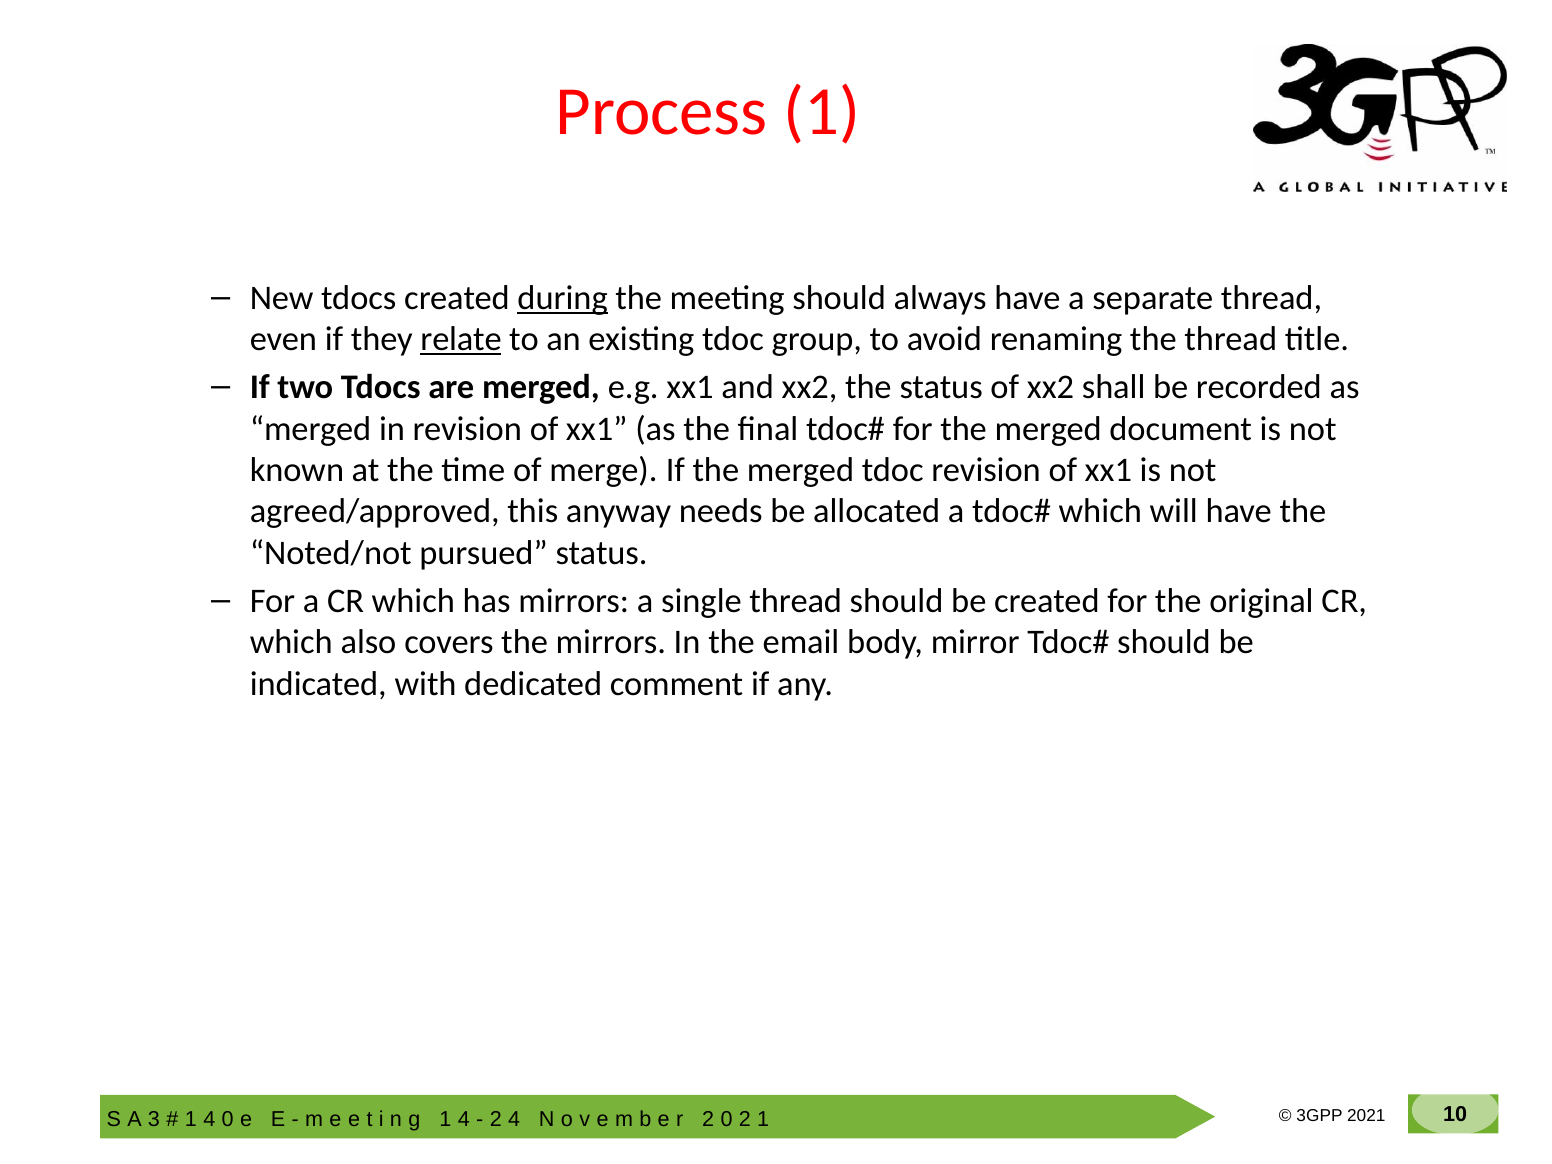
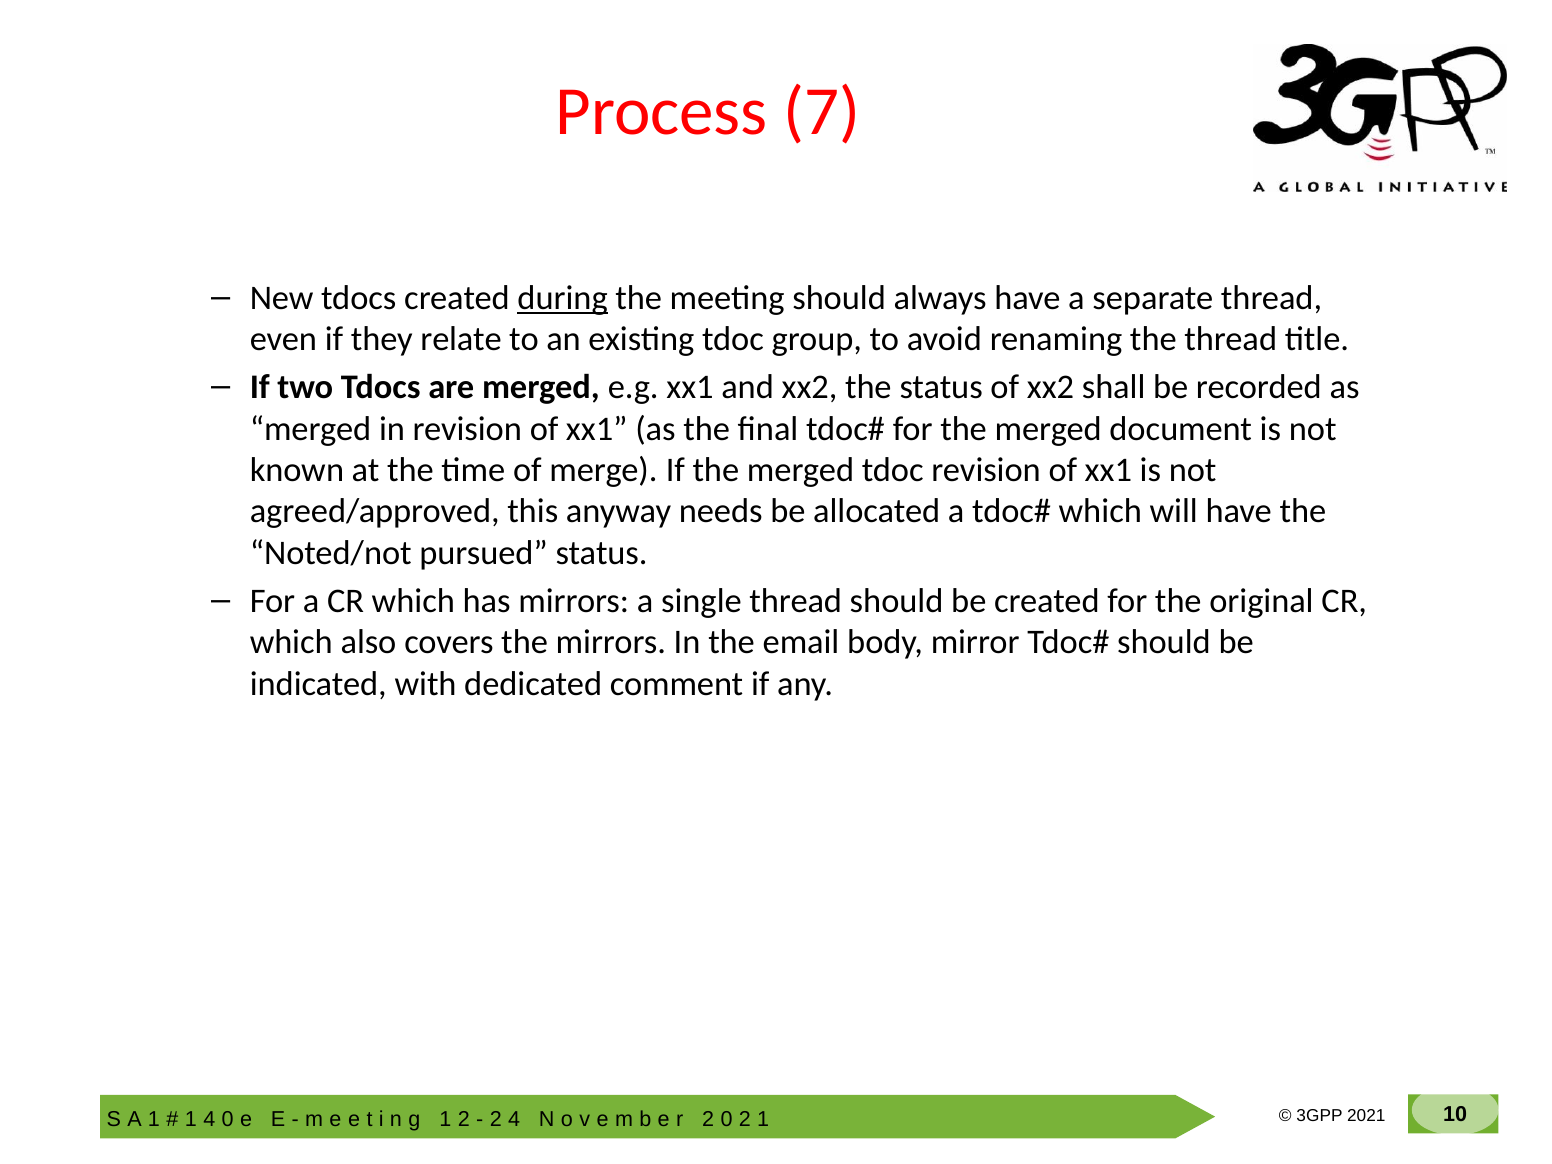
Process 1: 1 -> 7 (822, 112)
relate underline: present -> none (461, 339)
A 3: 3 -> 1 (154, 1119)
4: 4 -> 2 (464, 1119)
